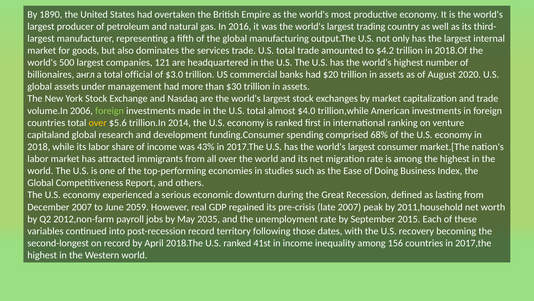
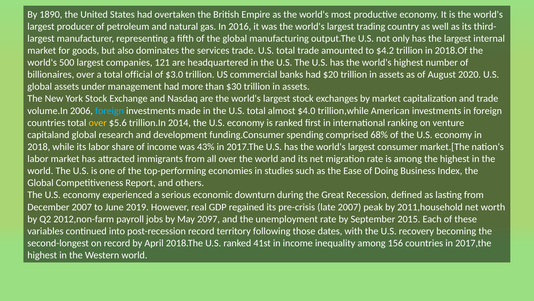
billionaires англ: англ -> over (85, 74)
foreign colour: light green -> light blue (110, 110)
2059: 2059 -> 2019 (137, 207)
2035: 2035 -> 2097 (209, 219)
